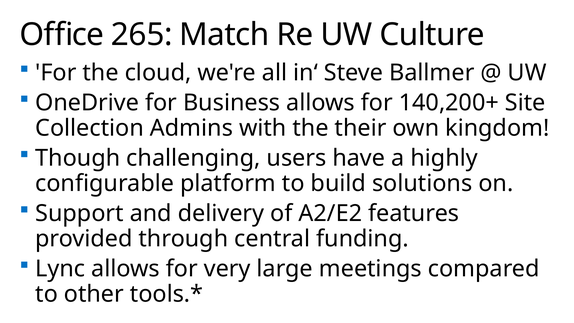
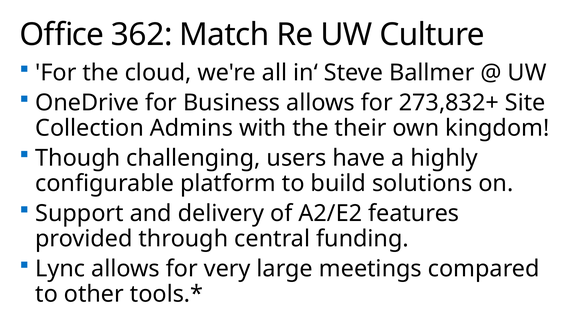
265: 265 -> 362 (142, 35)
140,200+: 140,200+ -> 273,832+ (449, 103)
